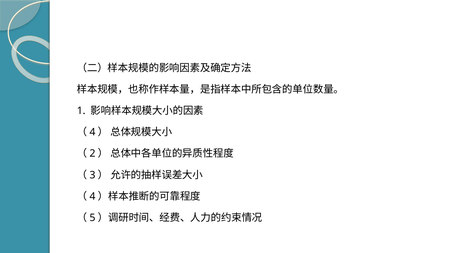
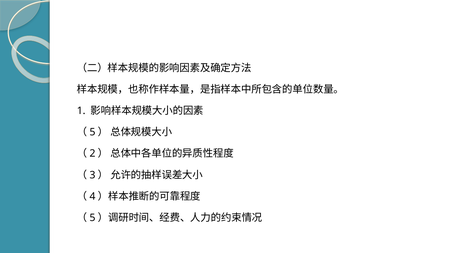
4: 4 -> 5 (93, 132)
